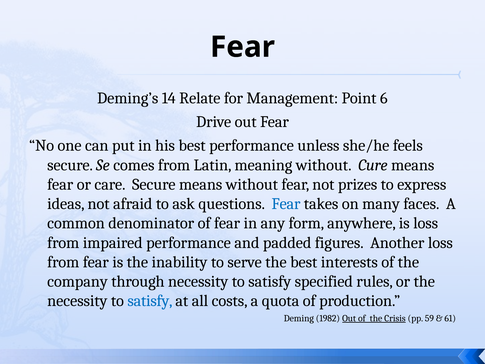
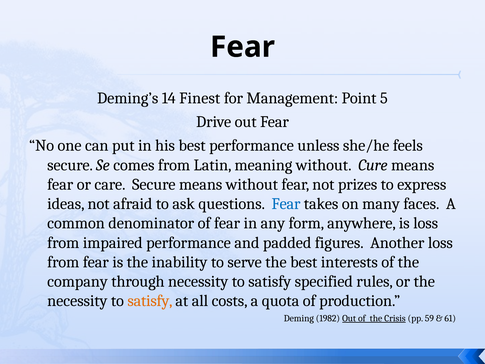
Relate: Relate -> Finest (200, 98)
6: 6 -> 5 (384, 98)
satisfy colour: blue -> orange (150, 301)
